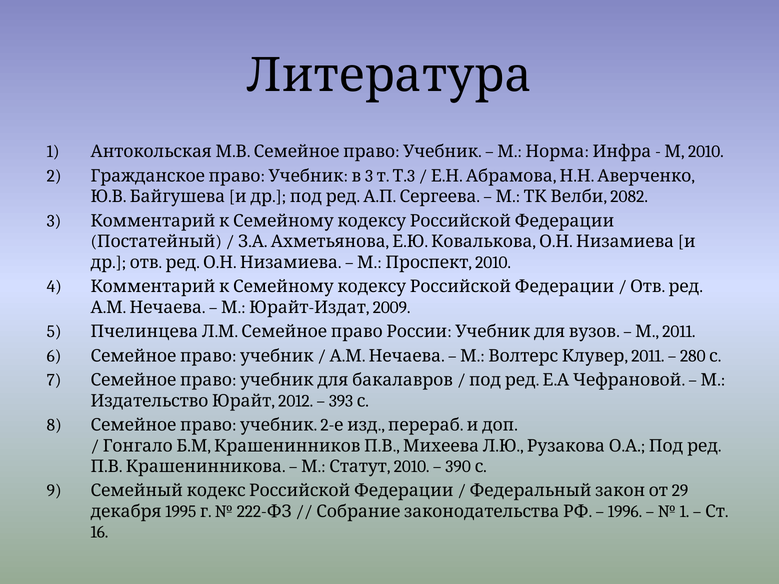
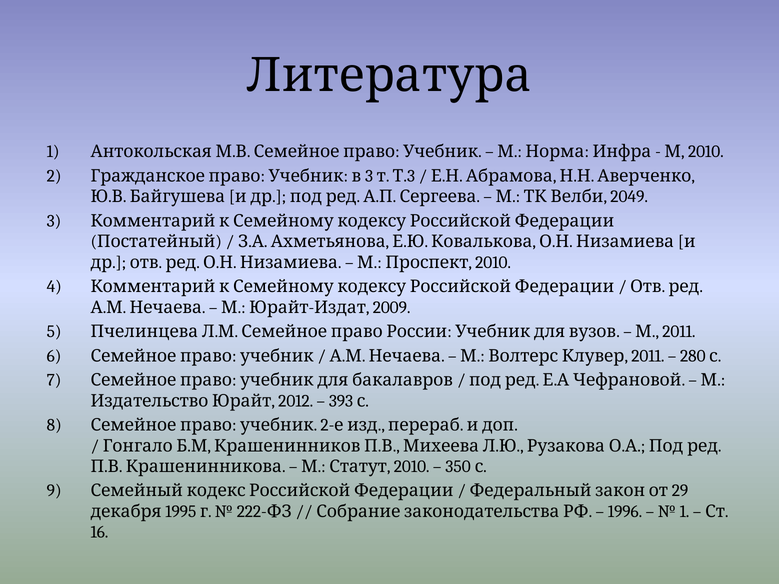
2082: 2082 -> 2049 (629, 197)
390: 390 -> 350 (458, 467)
